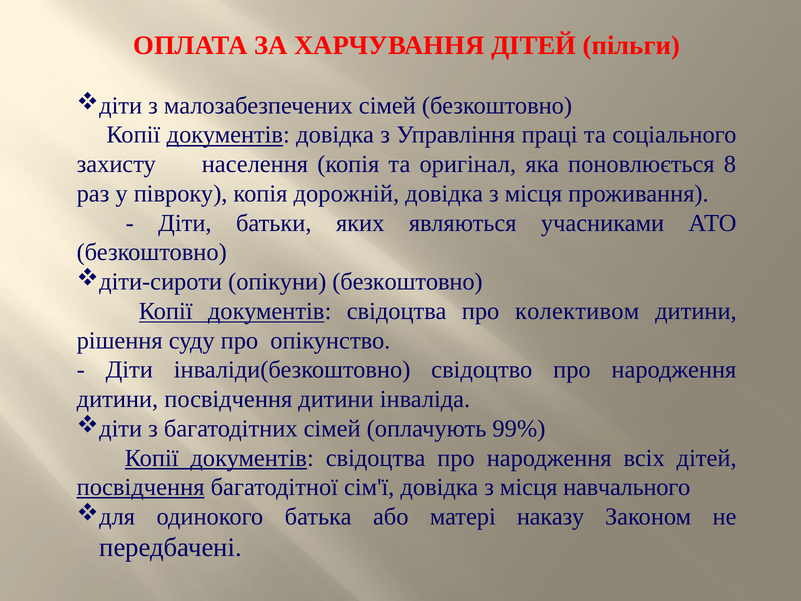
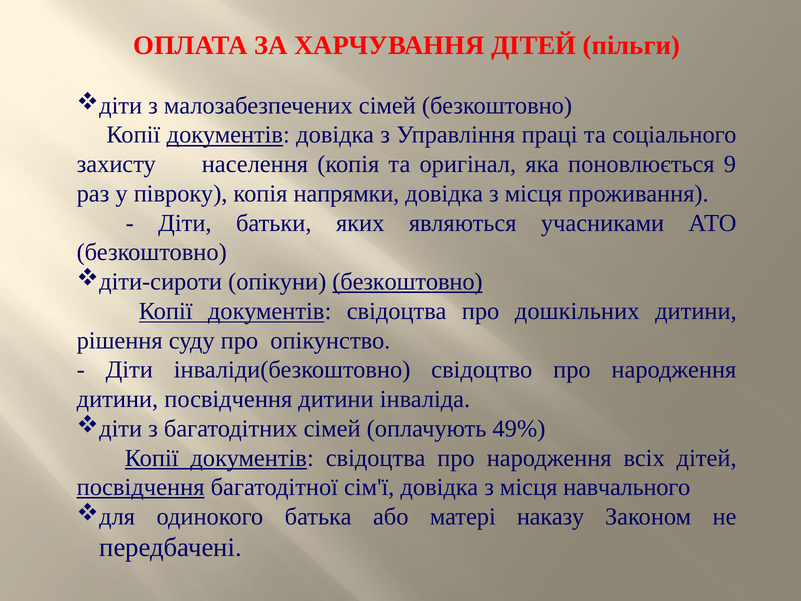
8: 8 -> 9 (730, 164)
дорожній: дорожній -> напрямки (346, 194)
безкоштовно underline: none -> present (407, 282)
колективом: колективом -> дошкільних (577, 311)
99%: 99% -> 49% (519, 428)
